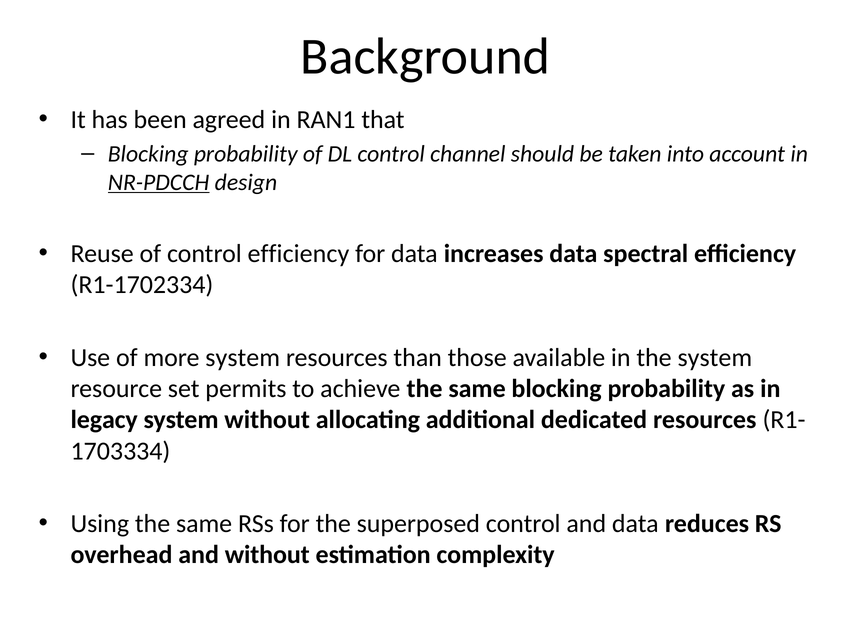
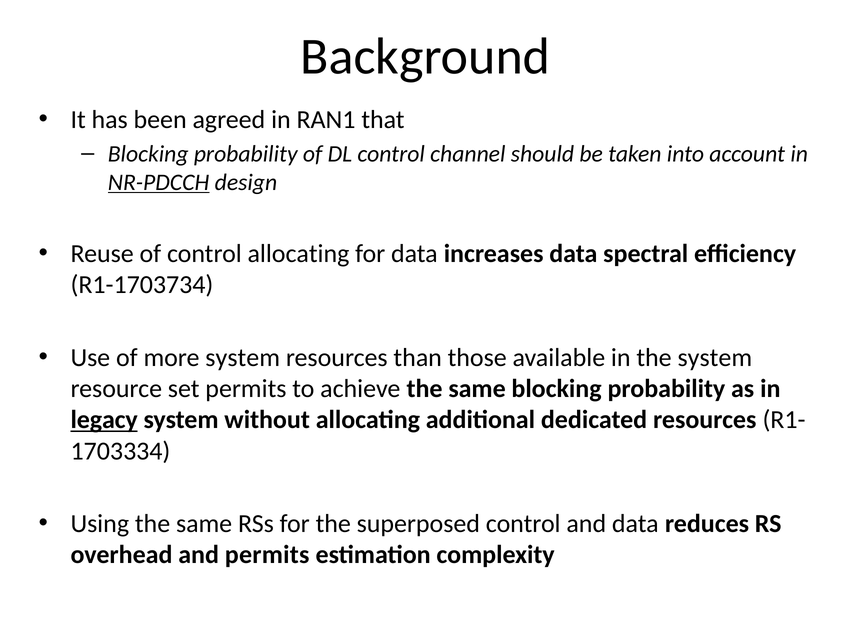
control efficiency: efficiency -> allocating (298, 254)
R1-1702334: R1-1702334 -> R1-1703734 (142, 285)
legacy underline: none -> present (104, 420)
and without: without -> permits (267, 555)
